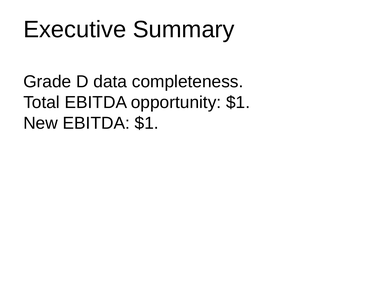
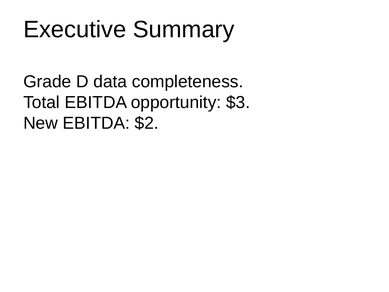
opportunity $1: $1 -> $3 (238, 102)
EBITDA $1: $1 -> $2 (147, 123)
